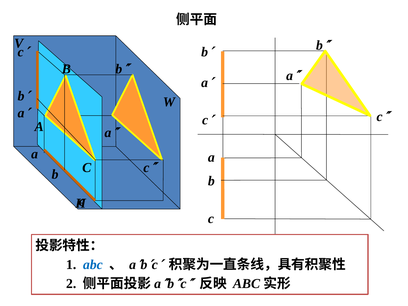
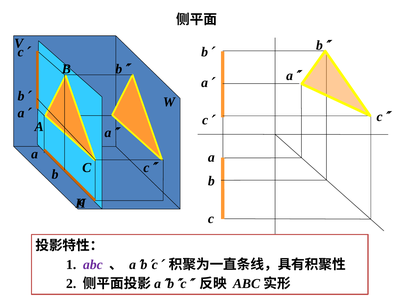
abc colour: blue -> purple (93, 265)
